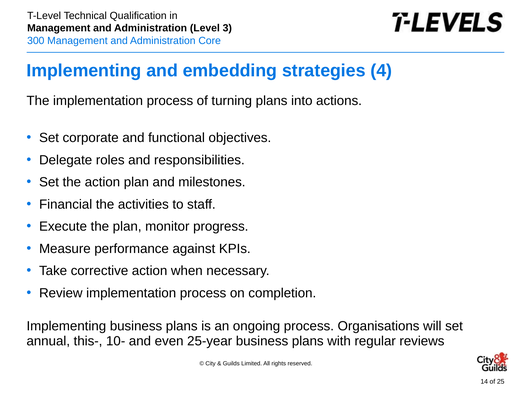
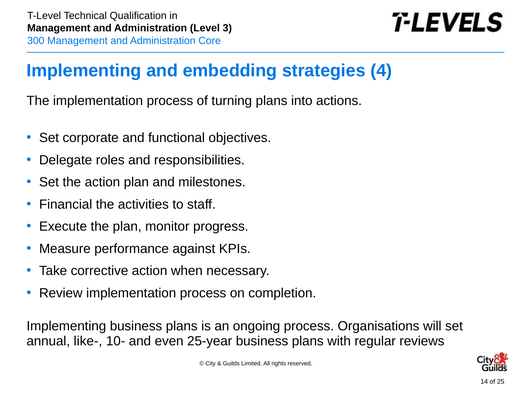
this-: this- -> like- (88, 340)
